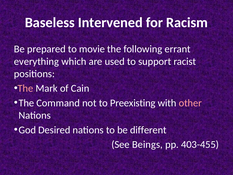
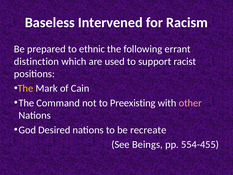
movie: movie -> ethnic (92, 49)
everything: everything -> distinction (36, 61)
The colour: pink -> yellow (25, 88)
different: different -> recreate (148, 130)
403-455: 403-455 -> 554-455 (200, 144)
